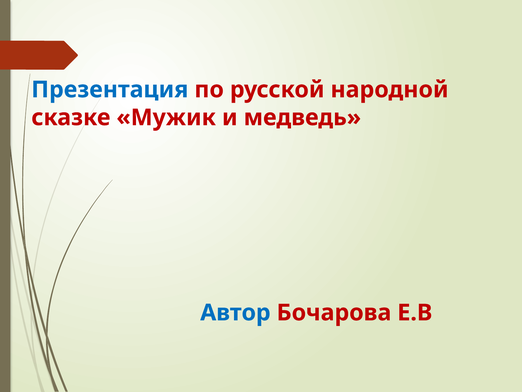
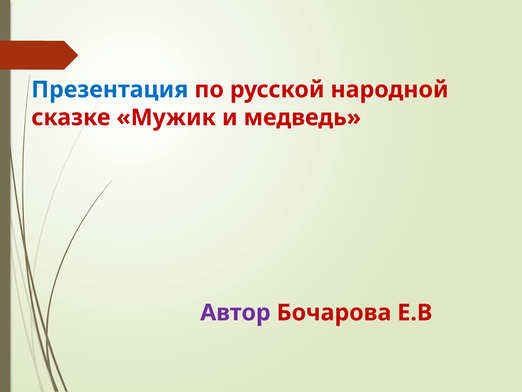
Автор colour: blue -> purple (235, 312)
